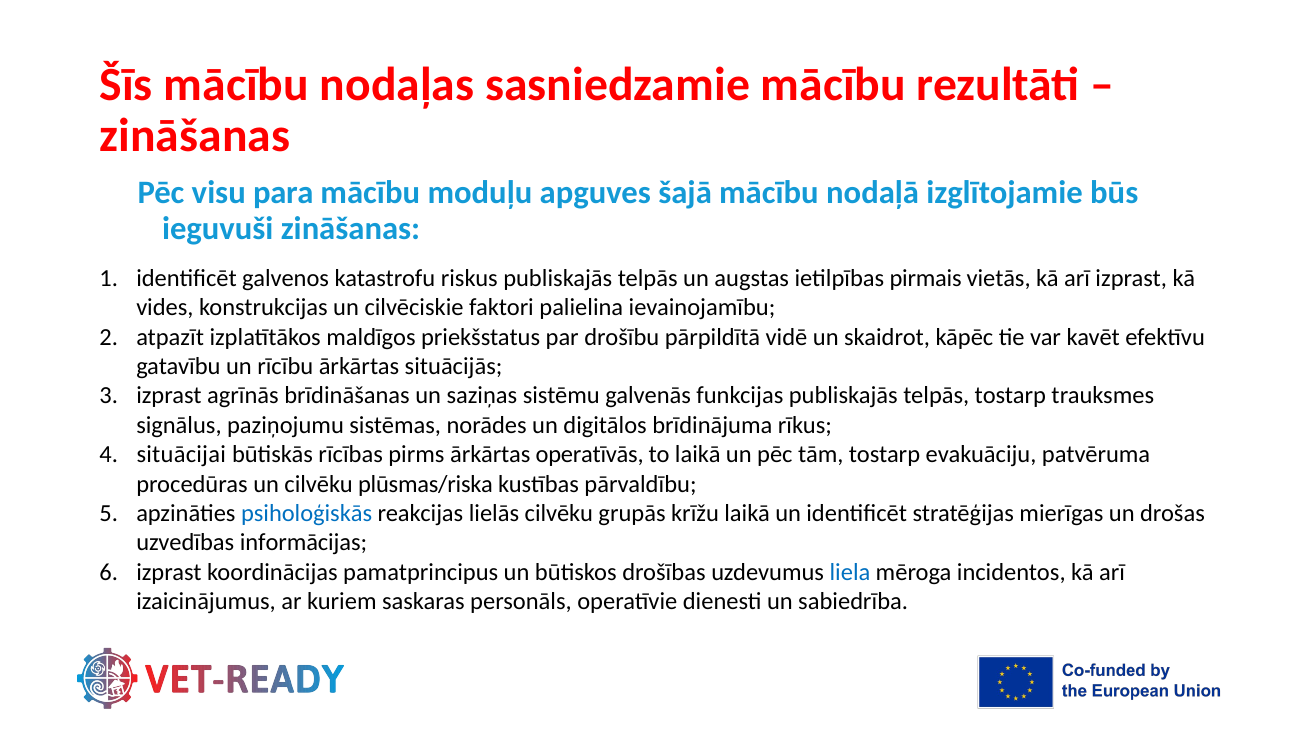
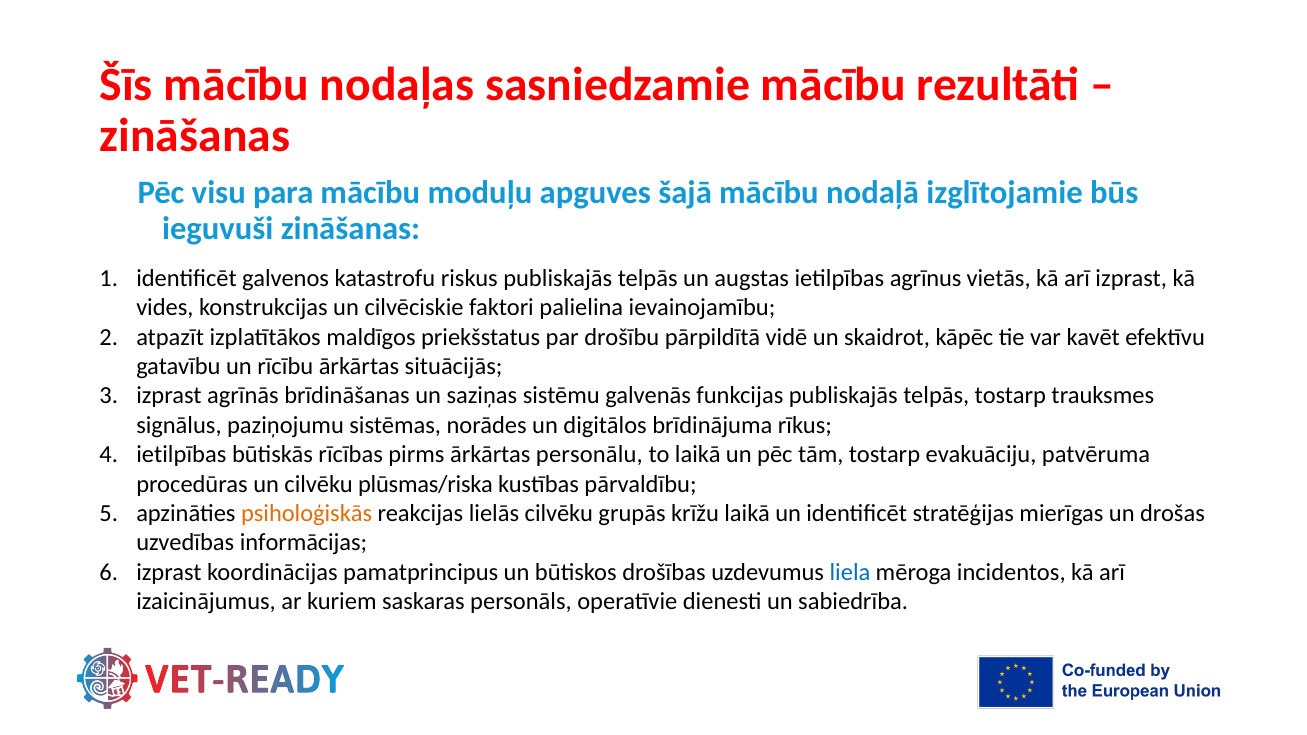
pirmais: pirmais -> agrīnus (926, 278)
situācijai: situācijai -> ietilpības (181, 455)
operatīvās: operatīvās -> personālu (589, 455)
psiholoģiskās colour: blue -> orange (307, 514)
